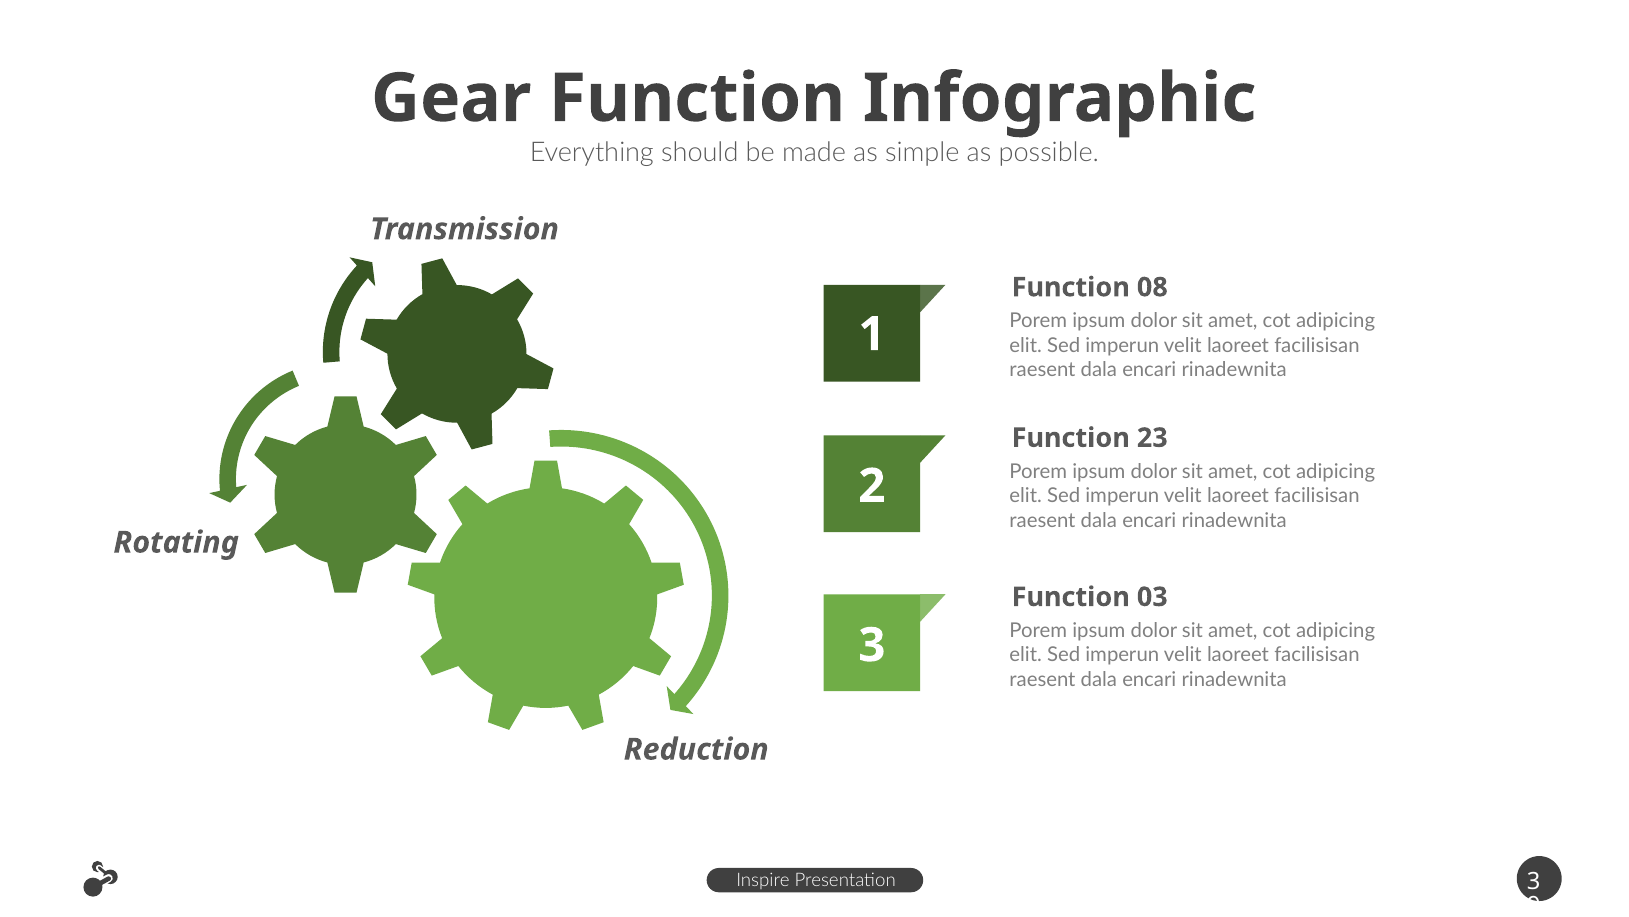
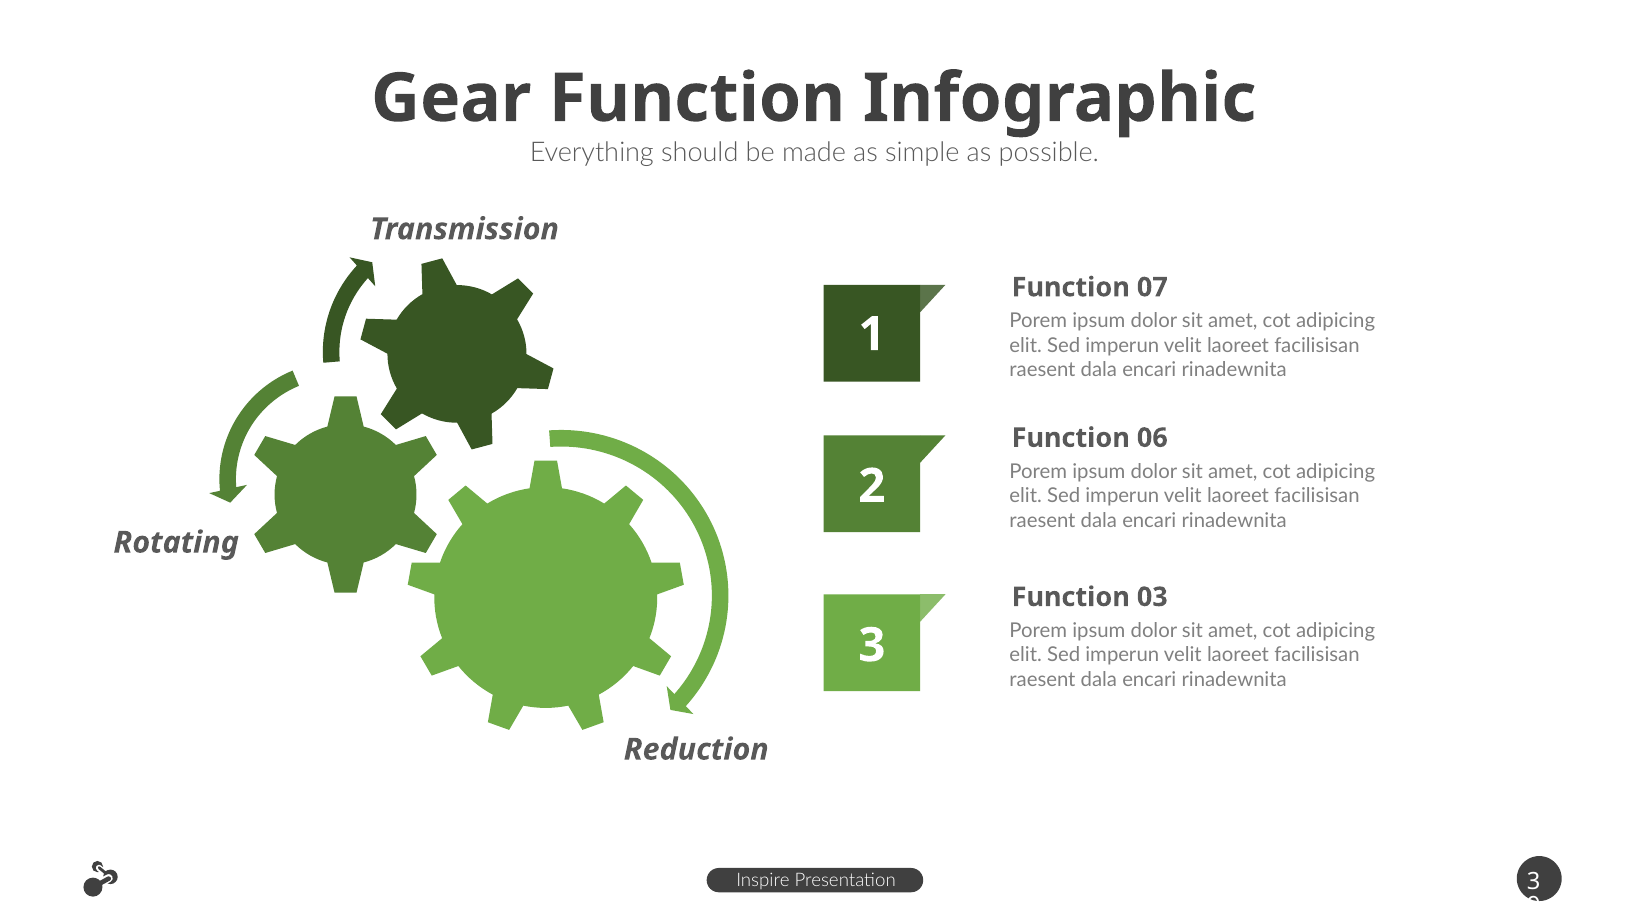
08: 08 -> 07 (1152, 287)
23: 23 -> 06 (1152, 438)
